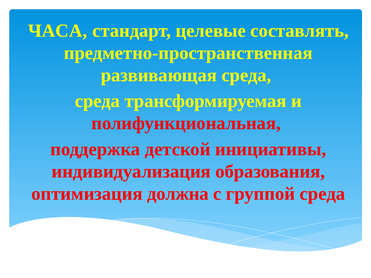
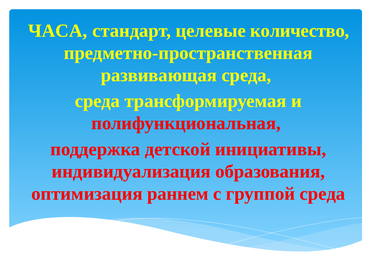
составлять: составлять -> количество (300, 31)
должна: должна -> раннем (178, 194)
